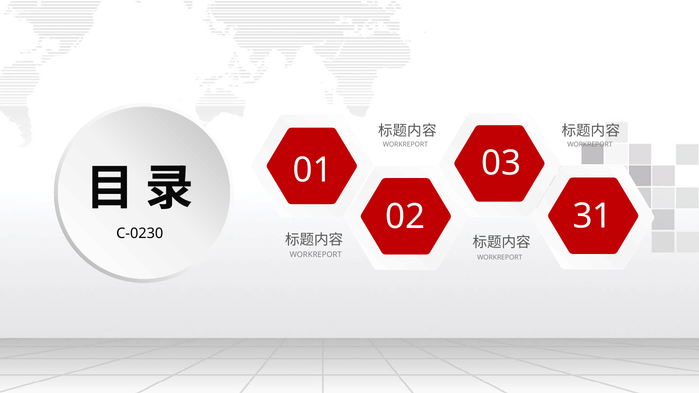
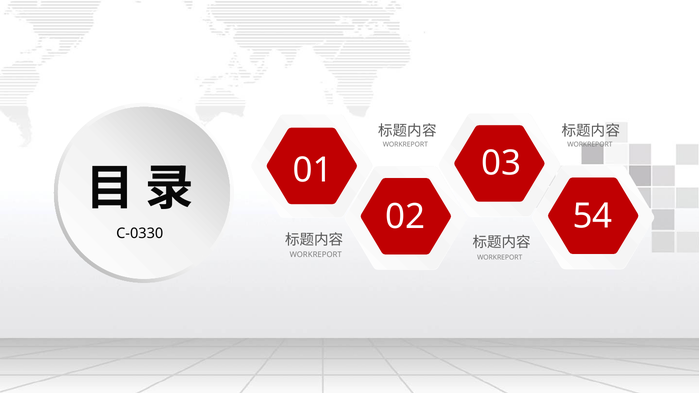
31: 31 -> 54 (592, 216)
C-0230: C-0230 -> C-0330 (140, 234)
